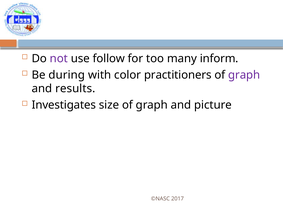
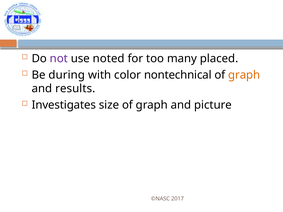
follow: follow -> noted (109, 59)
inform: inform -> placed (219, 59)
practitioners: practitioners -> nontechnical (178, 75)
graph colour: purple -> orange (244, 75)
